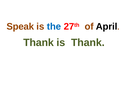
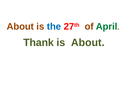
Speak: Speak -> About (20, 26)
April colour: black -> green (107, 26)
is Thank: Thank -> About (88, 42)
